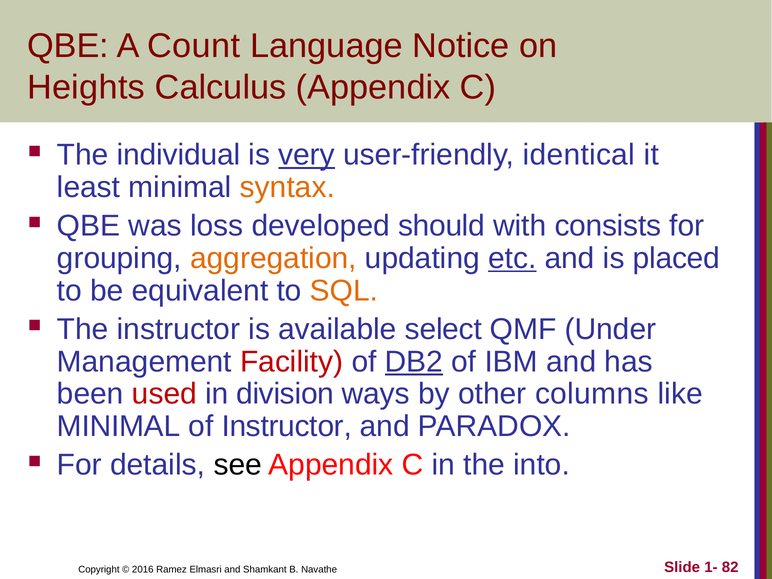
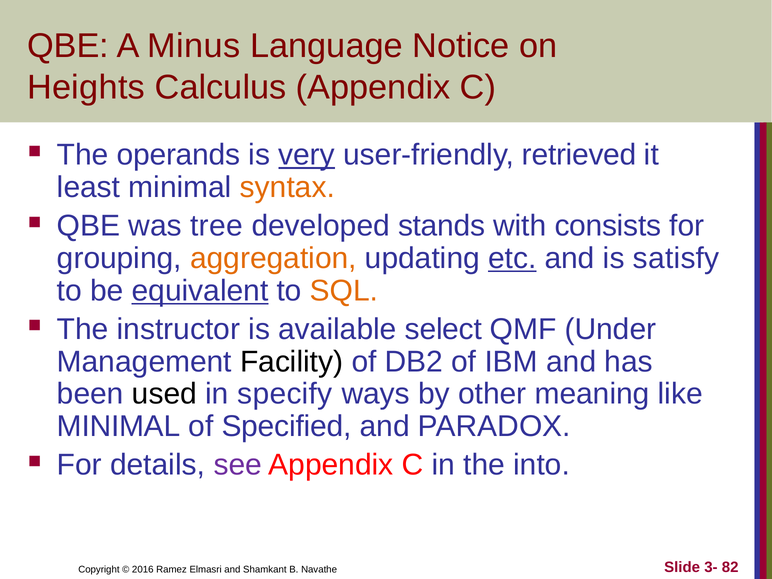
Count: Count -> Minus (194, 46)
individual: individual -> operands (179, 155)
identical: identical -> retrieved (579, 155)
loss: loss -> tree (216, 226)
should: should -> stands (442, 226)
placed: placed -> satisfy (676, 258)
equivalent underline: none -> present (200, 291)
Facility colour: red -> black (292, 362)
DB2 underline: present -> none (414, 362)
used colour: red -> black (164, 394)
division: division -> specify (285, 394)
columns: columns -> meaning (592, 394)
of Instructor: Instructor -> Specified (287, 426)
see colour: black -> purple (238, 465)
1-: 1- -> 3- (711, 567)
